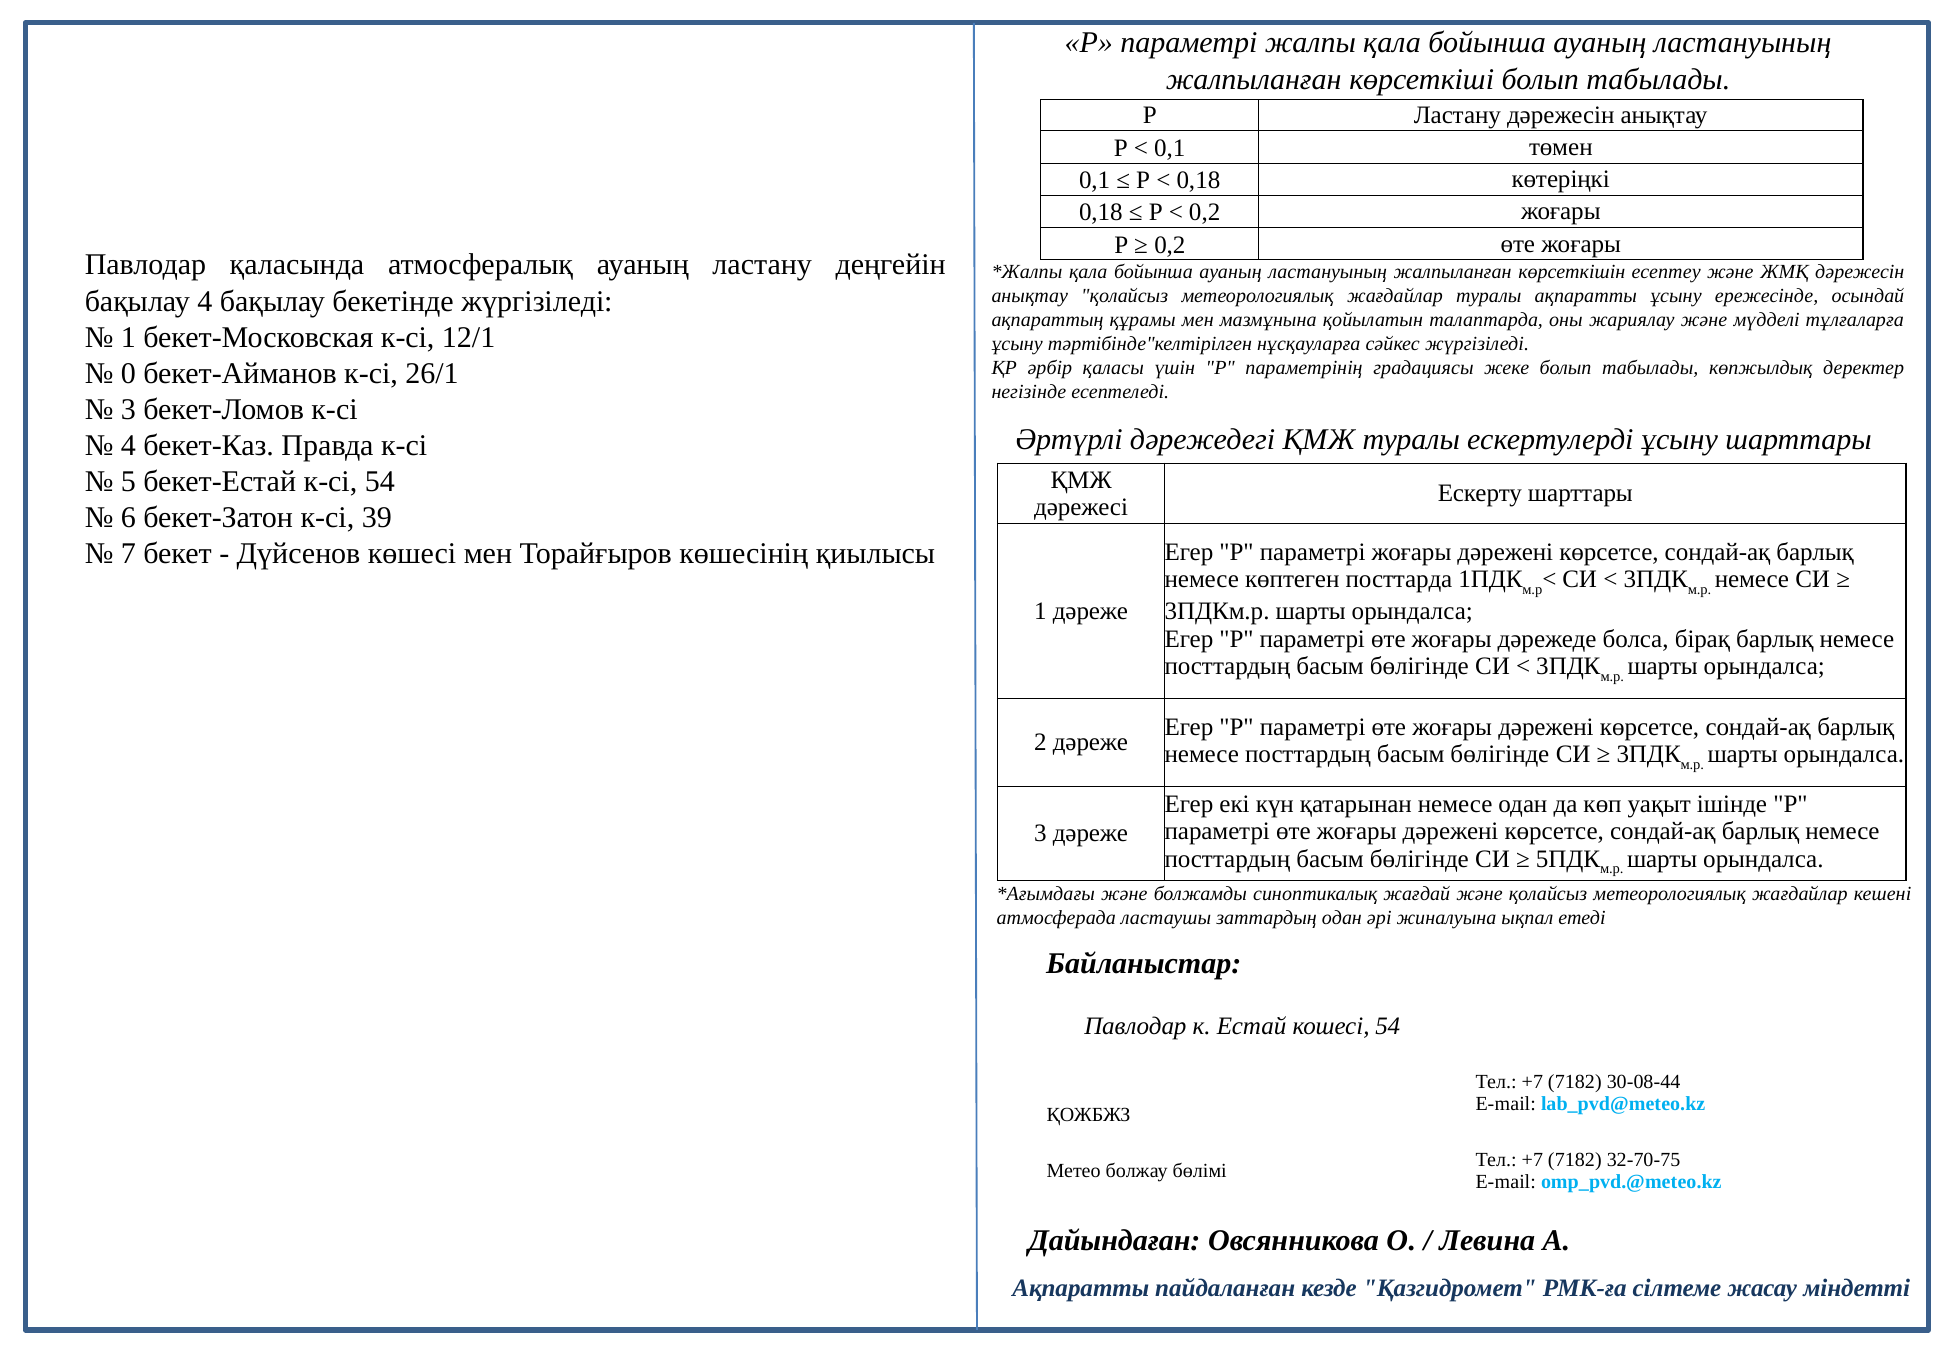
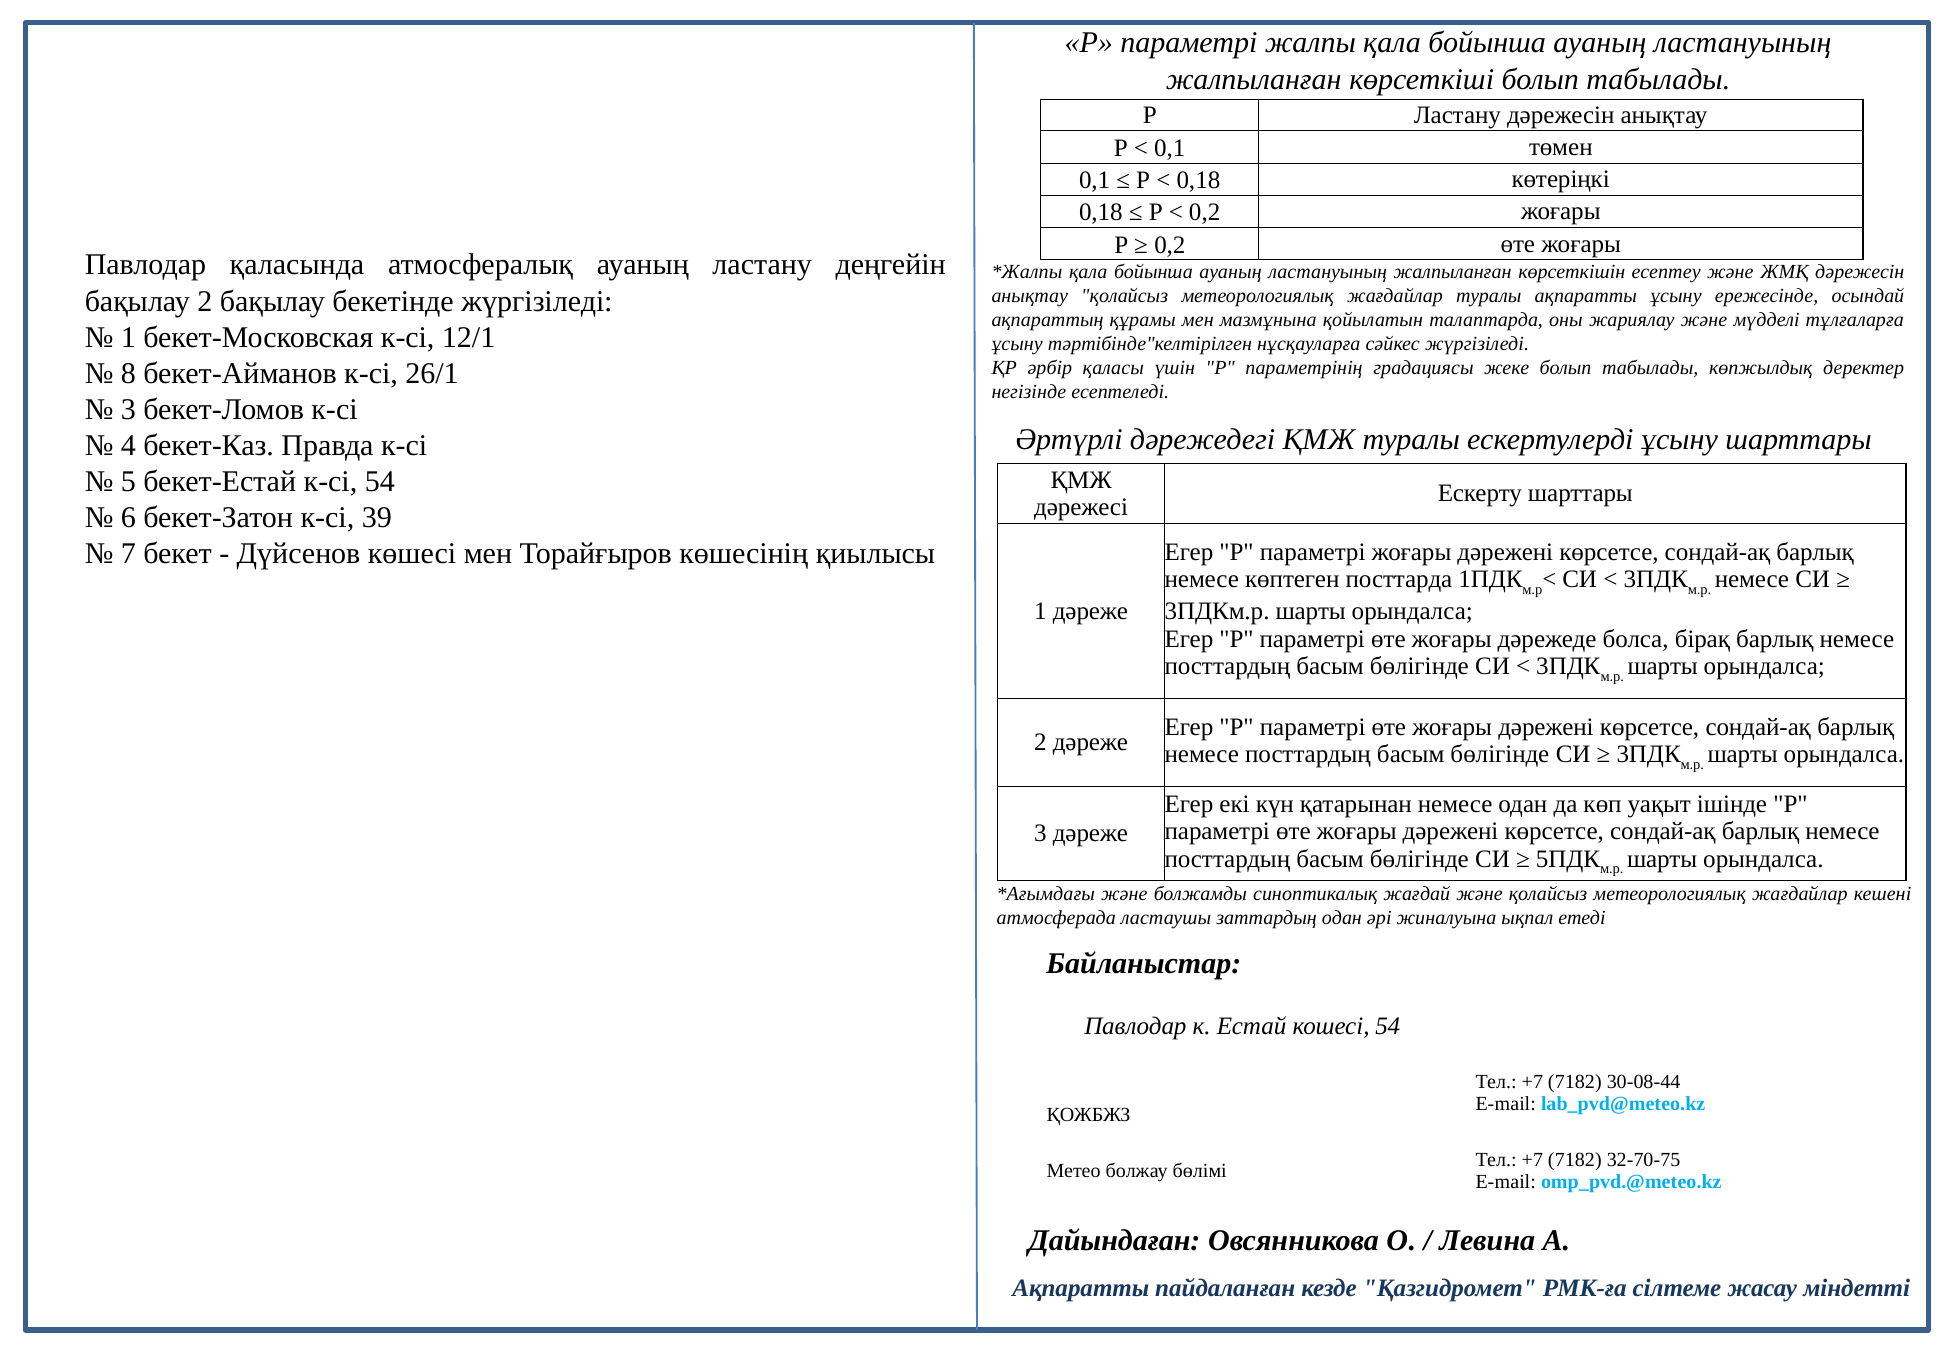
бақылау 4: 4 -> 2 (205, 301)
0: 0 -> 8 (128, 373)
